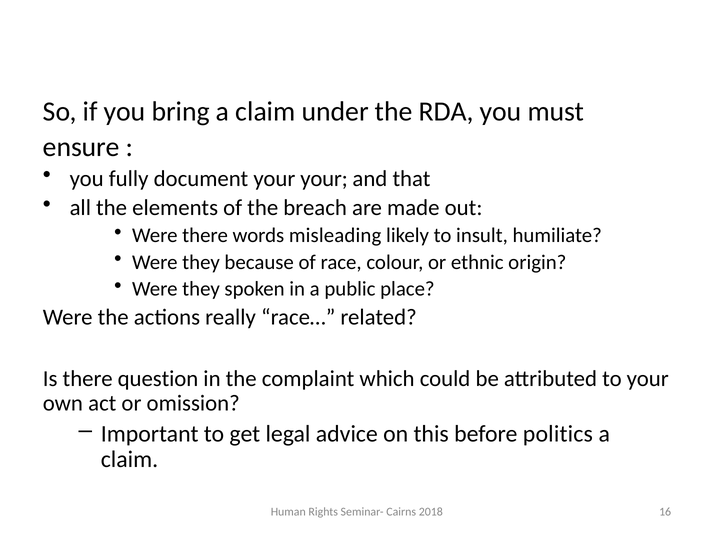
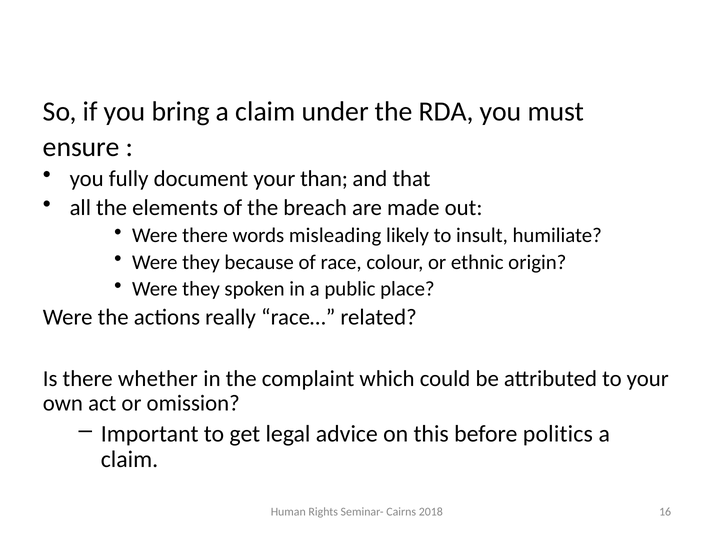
your your: your -> than (324, 178)
question: question -> whether (158, 378)
